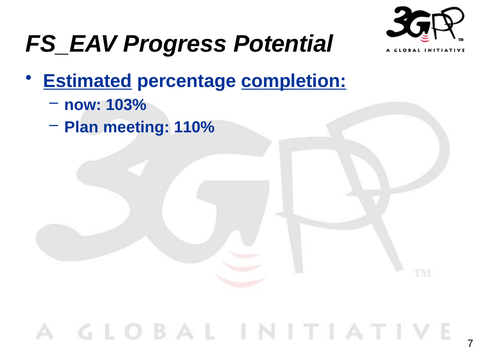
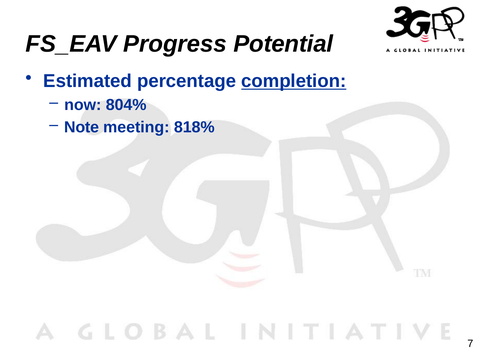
Estimated underline: present -> none (88, 81)
103%: 103% -> 804% (126, 105)
Plan: Plan -> Note (82, 127)
110%: 110% -> 818% (194, 127)
